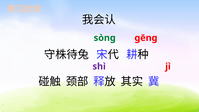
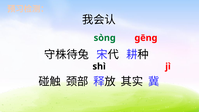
shì colour: purple -> black (99, 66)
